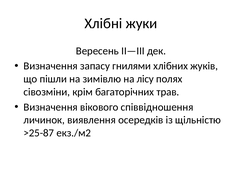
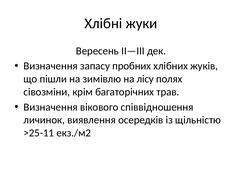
гнилями: гнилями -> пробних (132, 66)
>25-87: >25-87 -> >25-11 (39, 133)
